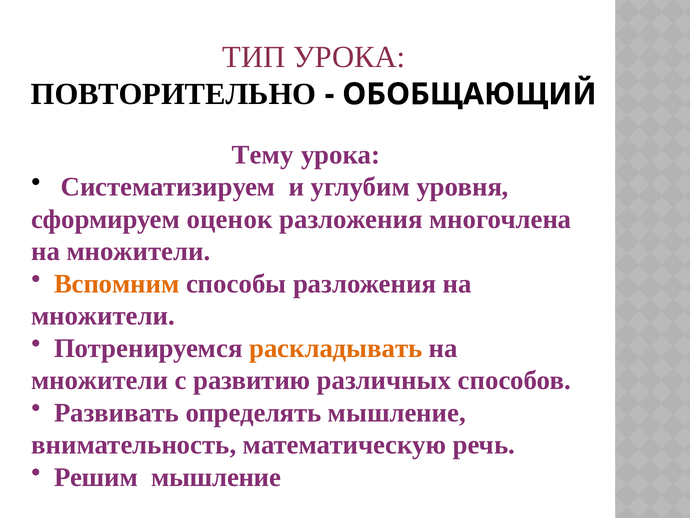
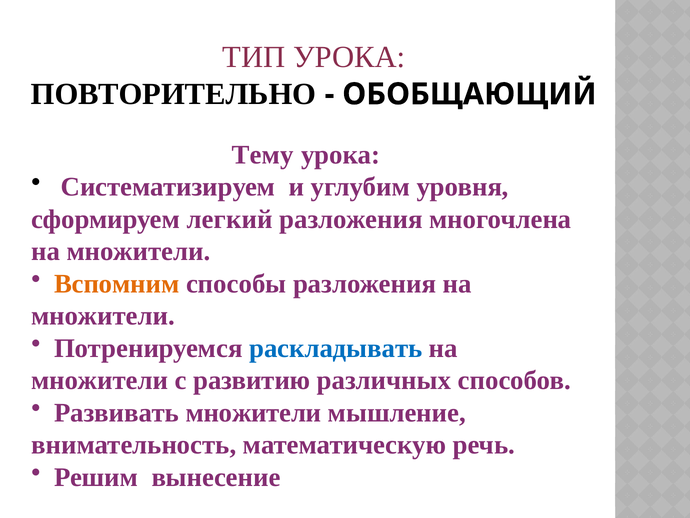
оценок: оценок -> легкий (230, 219)
раскладывать colour: orange -> blue (336, 348)
Развивать определять: определять -> множители (253, 412)
Решим мышление: мышление -> вынесение (216, 477)
